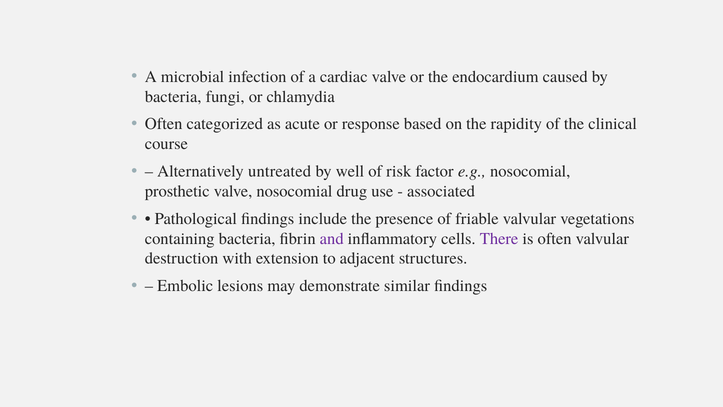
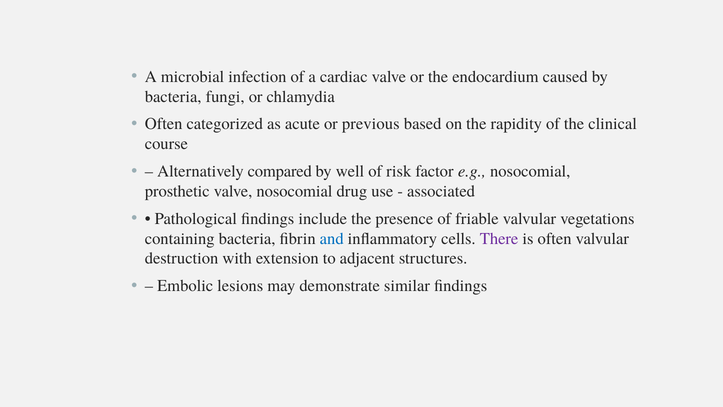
response: response -> previous (371, 124)
untreated: untreated -> compared (280, 171)
and colour: purple -> blue (332, 238)
